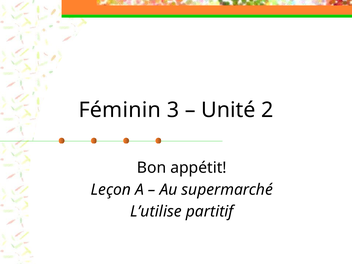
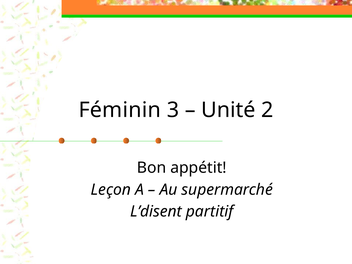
L’utilise: L’utilise -> L’disent (156, 212)
